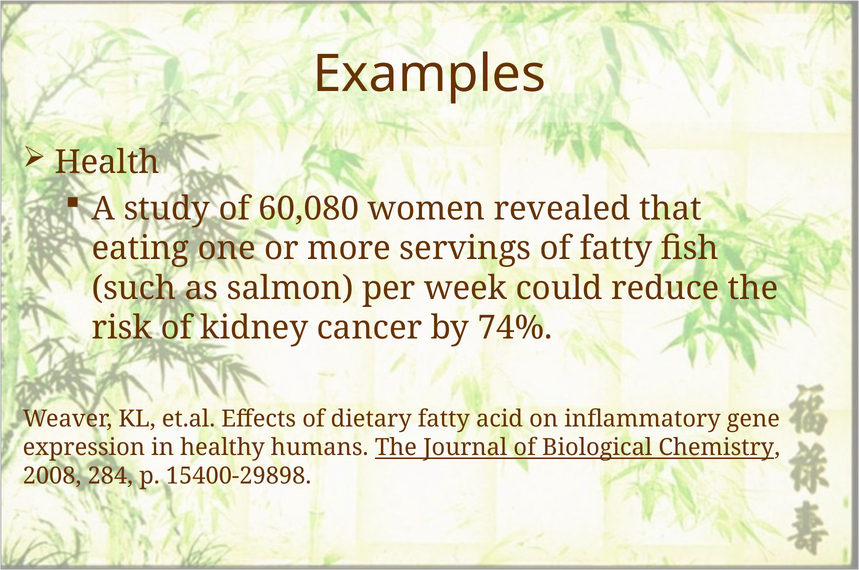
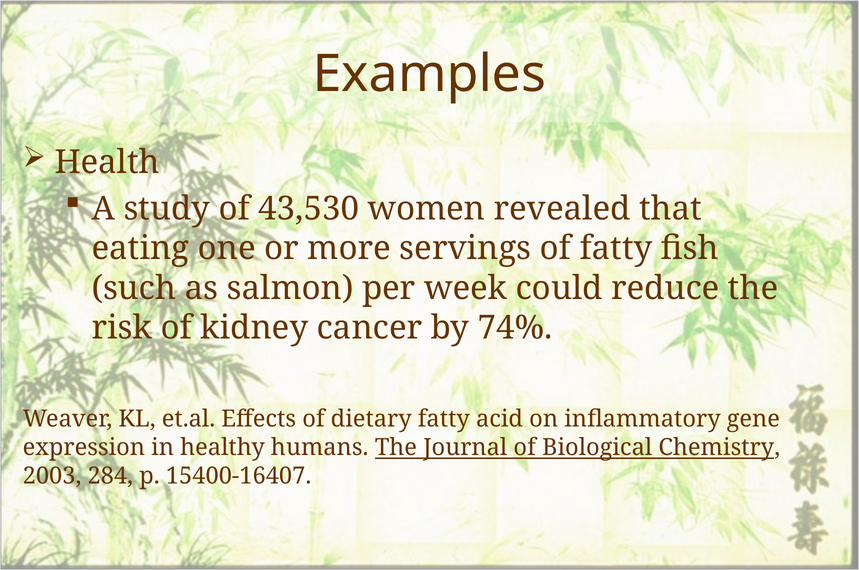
60,080: 60,080 -> 43,530 (309, 209)
2008: 2008 -> 2003 (52, 476)
15400-29898: 15400-29898 -> 15400-16407 (239, 476)
